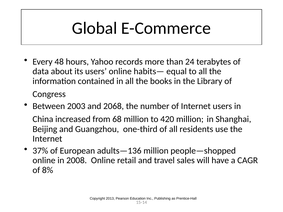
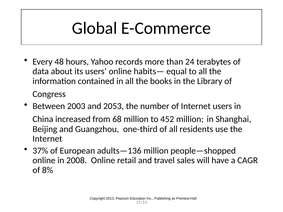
2068: 2068 -> 2053 (114, 106)
420: 420 -> 452 (167, 119)
